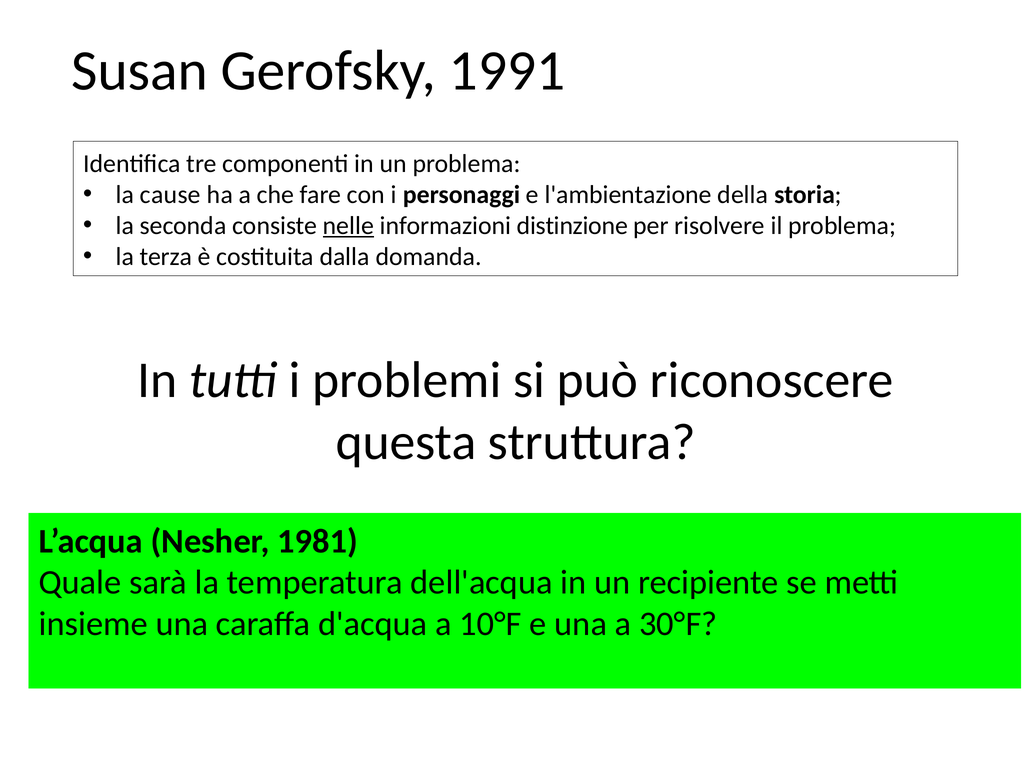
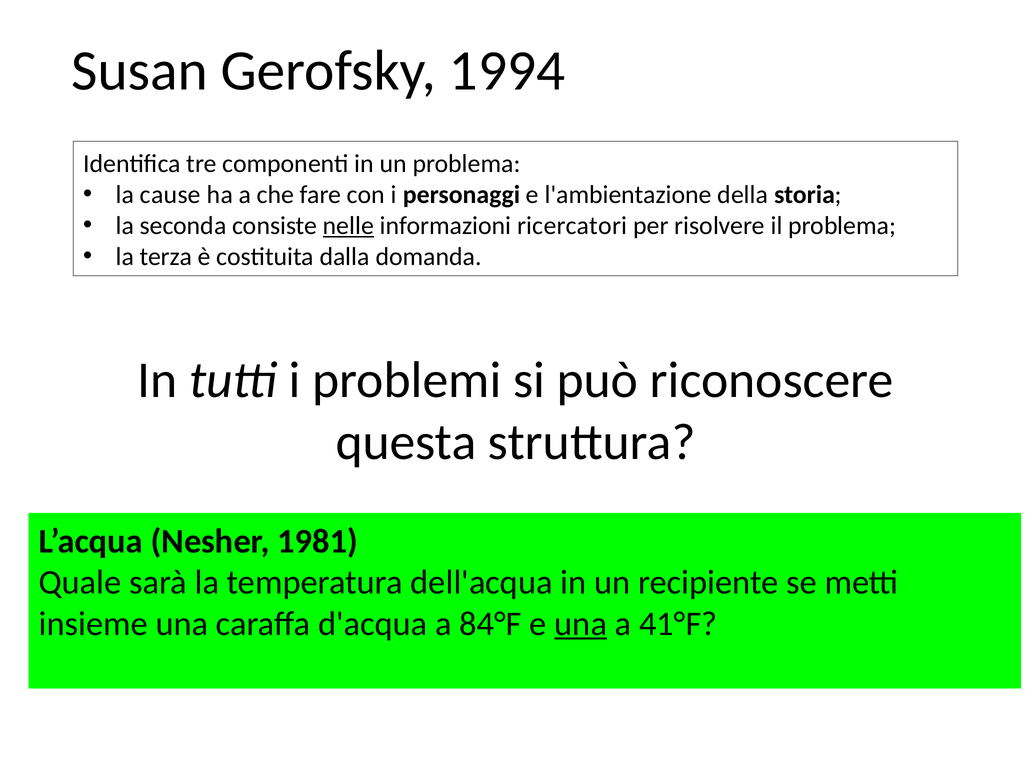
1991: 1991 -> 1994 (507, 71)
distinzione: distinzione -> ricercatori (572, 226)
10°F: 10°F -> 84°F (491, 624)
una underline: none -> present (581, 624)
30°F: 30°F -> 41°F (678, 624)
